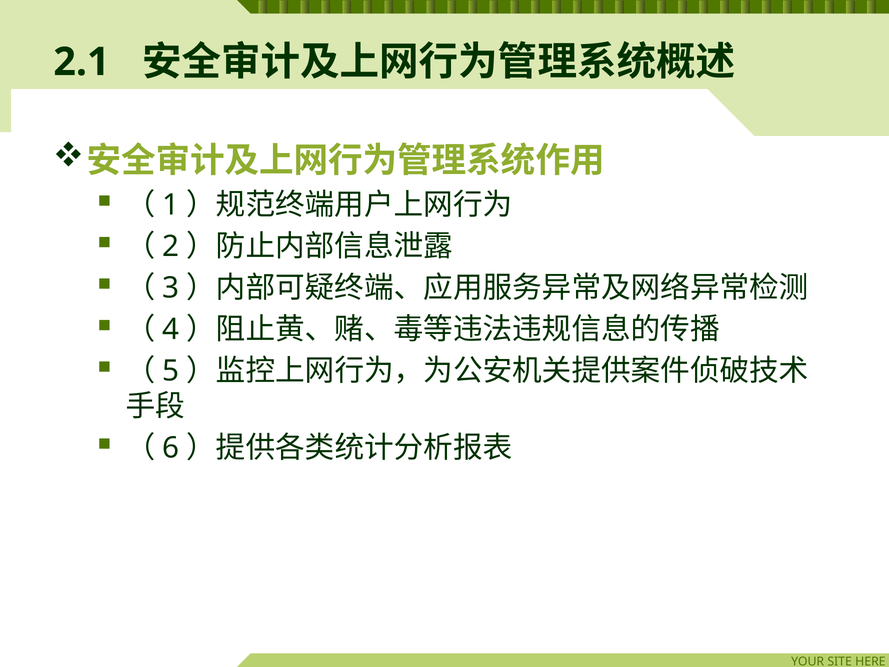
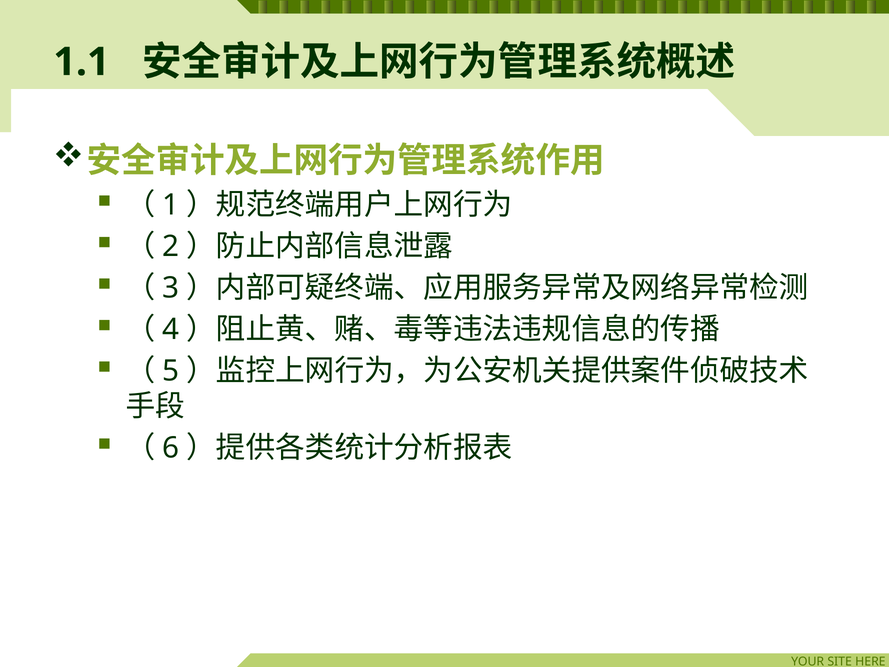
2.1: 2.1 -> 1.1 (81, 62)
